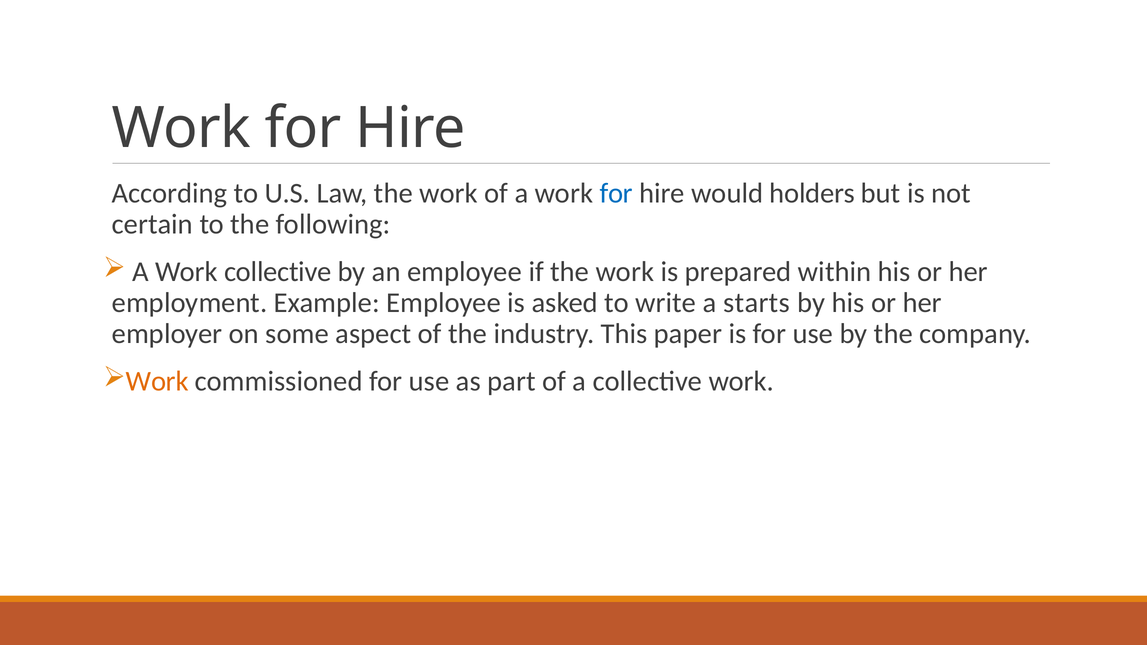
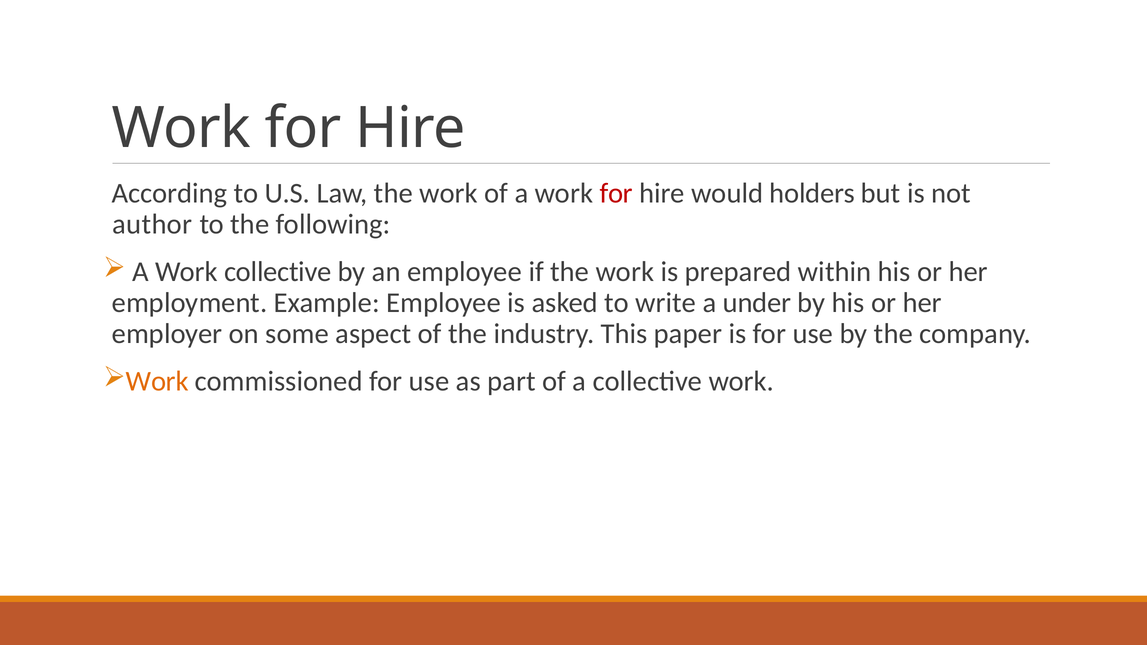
for colour: blue -> red (616, 193)
certain: certain -> author (152, 224)
starts: starts -> under (757, 303)
